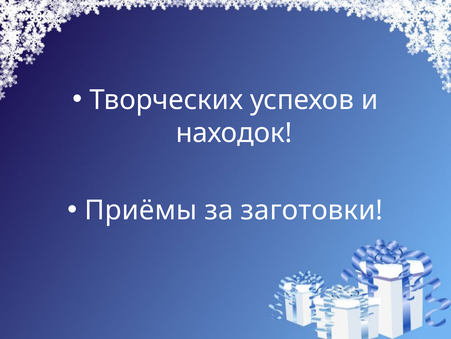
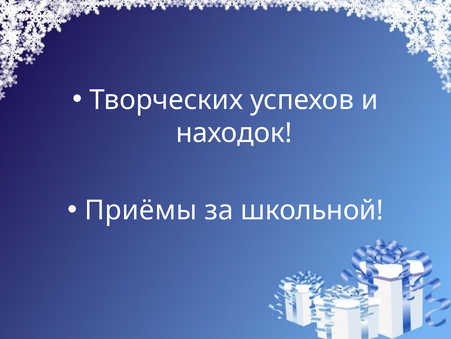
заготовки: заготовки -> школьной (312, 210)
